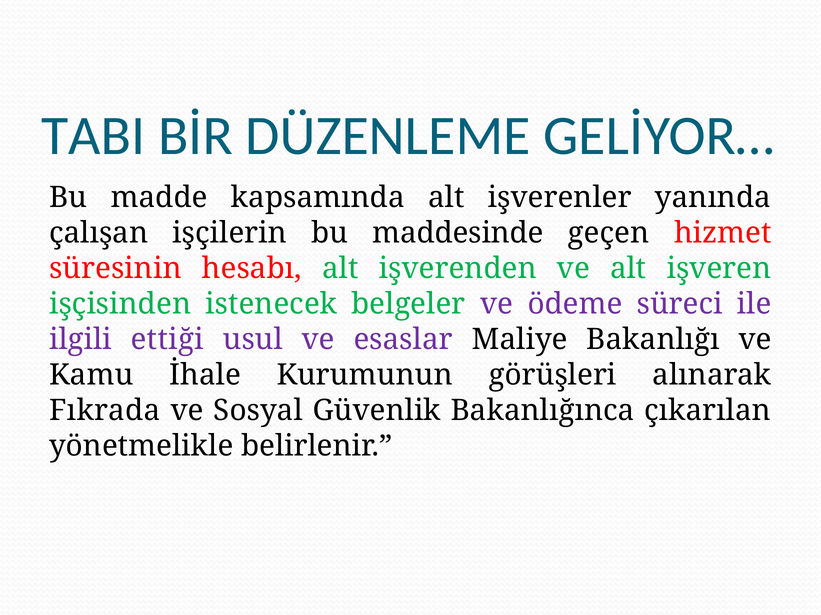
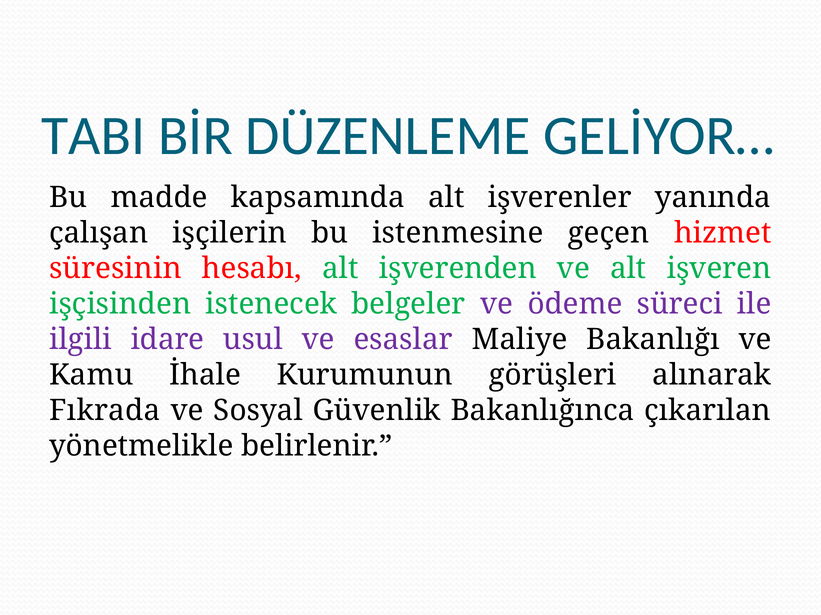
maddesinde: maddesinde -> istenmesine (458, 233)
ettiği: ettiği -> idare (167, 340)
